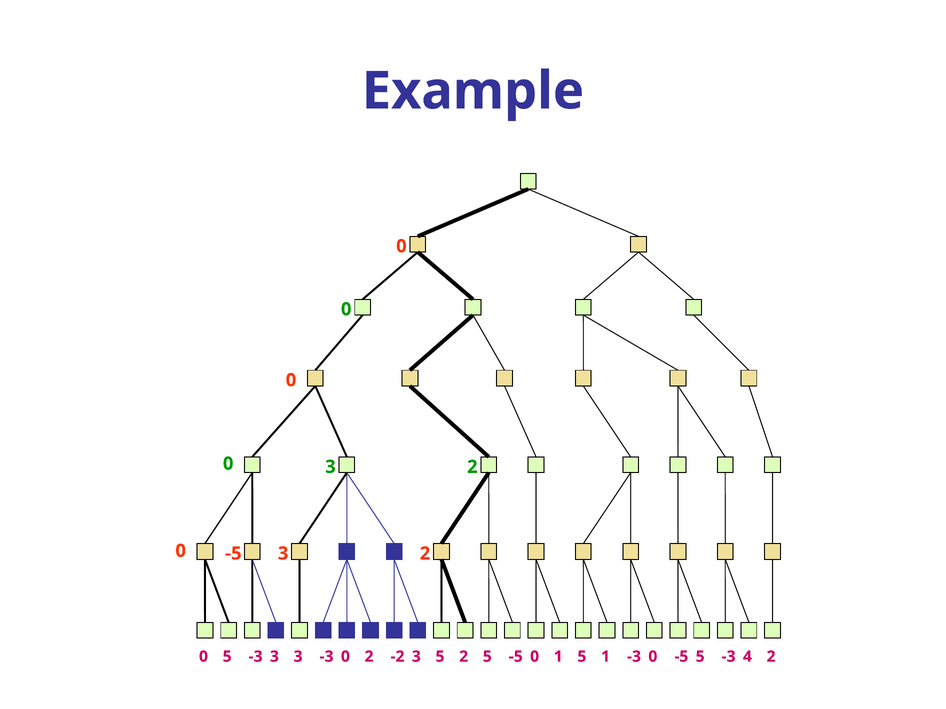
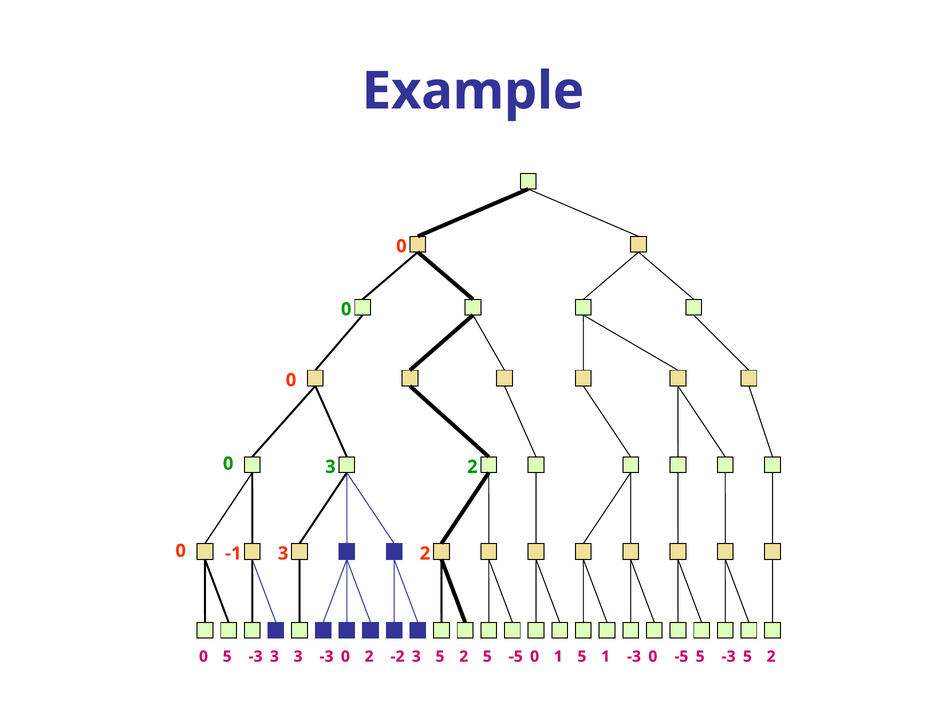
0 -5: -5 -> -1 (233, 554)
5 4: 4 -> 5 (747, 657)
